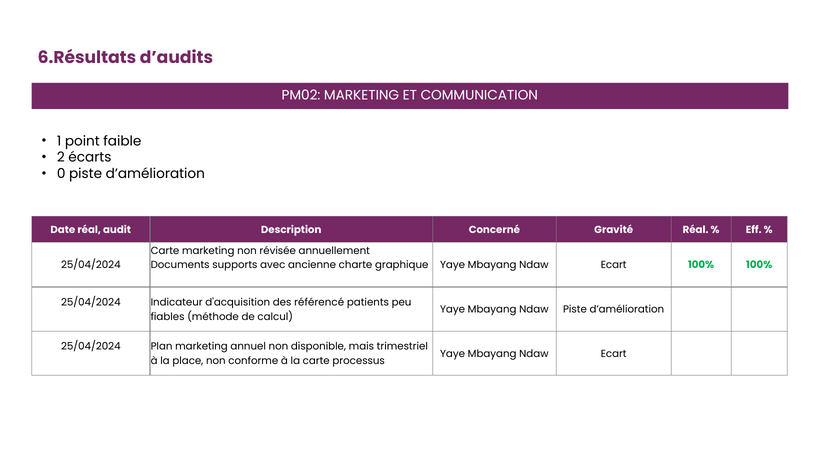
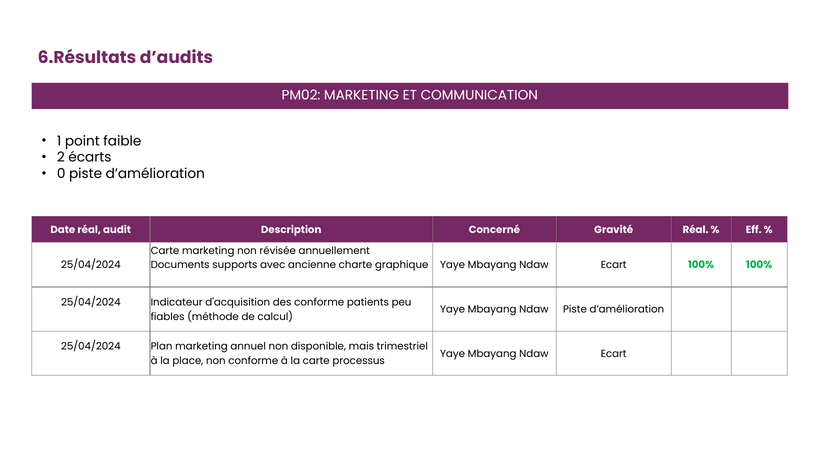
des référencé: référencé -> conforme (319, 302)
